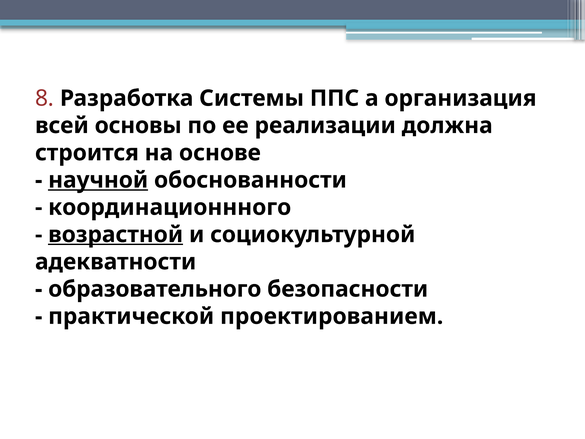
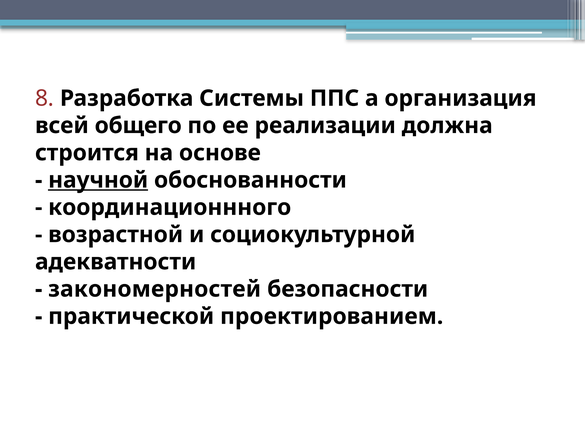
основы: основы -> общего (138, 125)
возрастной underline: present -> none (116, 234)
образовательного: образовательного -> закономерностей (155, 289)
